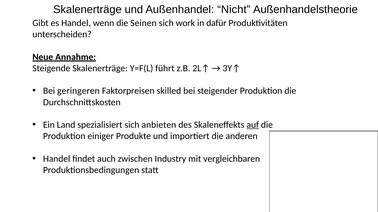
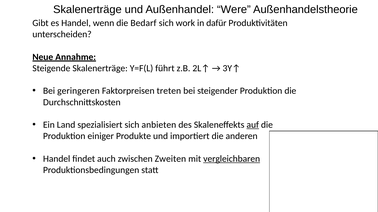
Nicht: Nicht -> Were (234, 10)
Seinen: Seinen -> Bedarf (143, 23)
skilled: skilled -> treten (169, 91)
Industry: Industry -> Zweiten (170, 159)
vergleichbaren underline: none -> present (232, 159)
